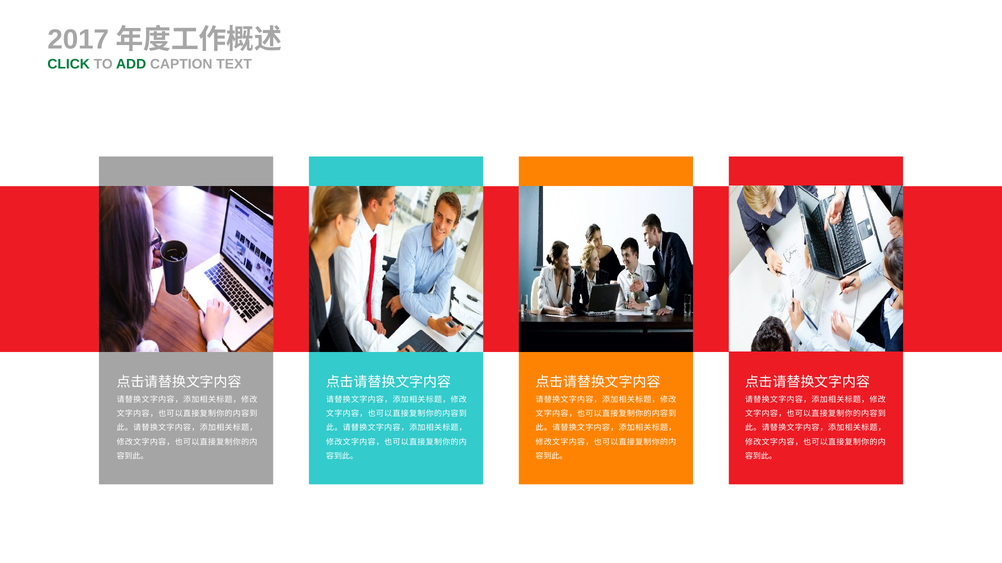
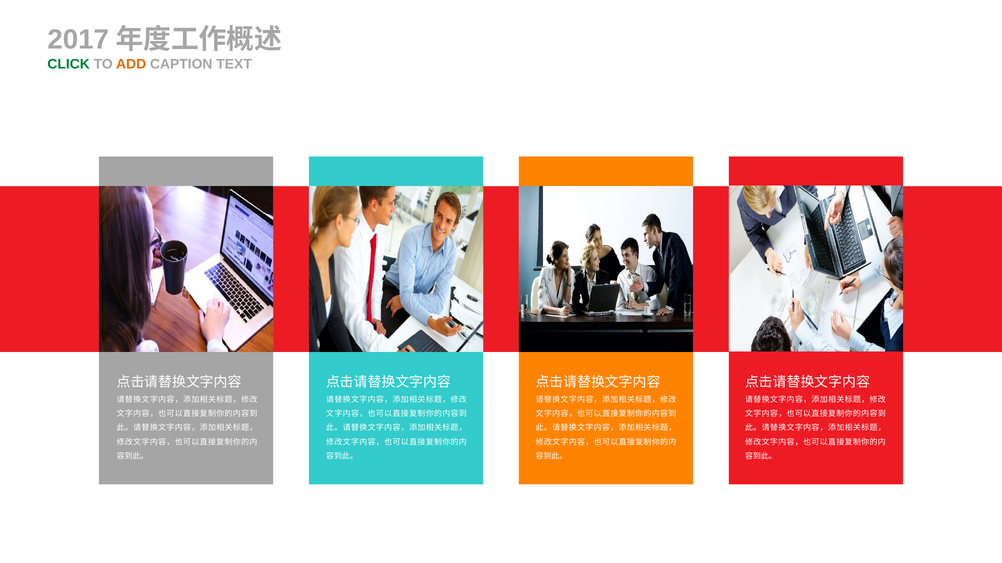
ADD colour: green -> orange (131, 64)
